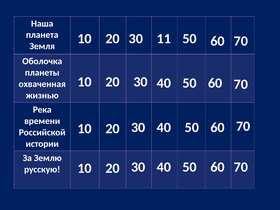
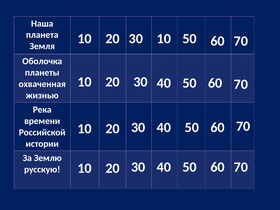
30 11: 11 -> 10 (164, 39)
